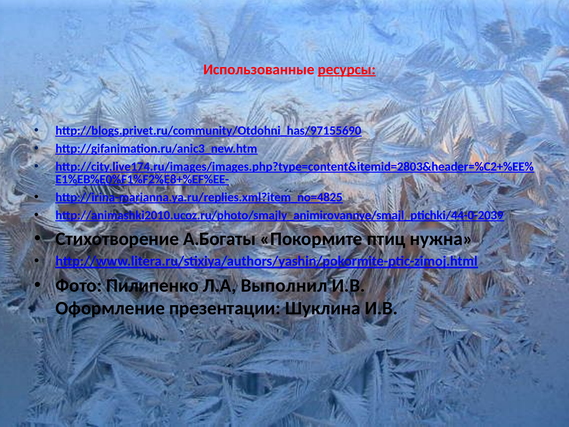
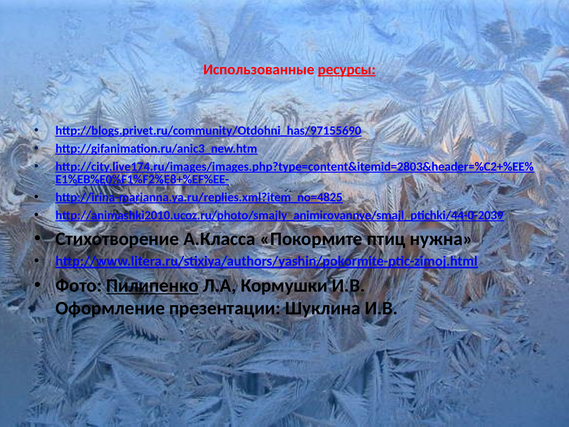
А.Богаты: А.Богаты -> А.Класса (219, 239)
Пилипенко underline: none -> present (152, 285)
Выполнил: Выполнил -> Кормушки (284, 285)
